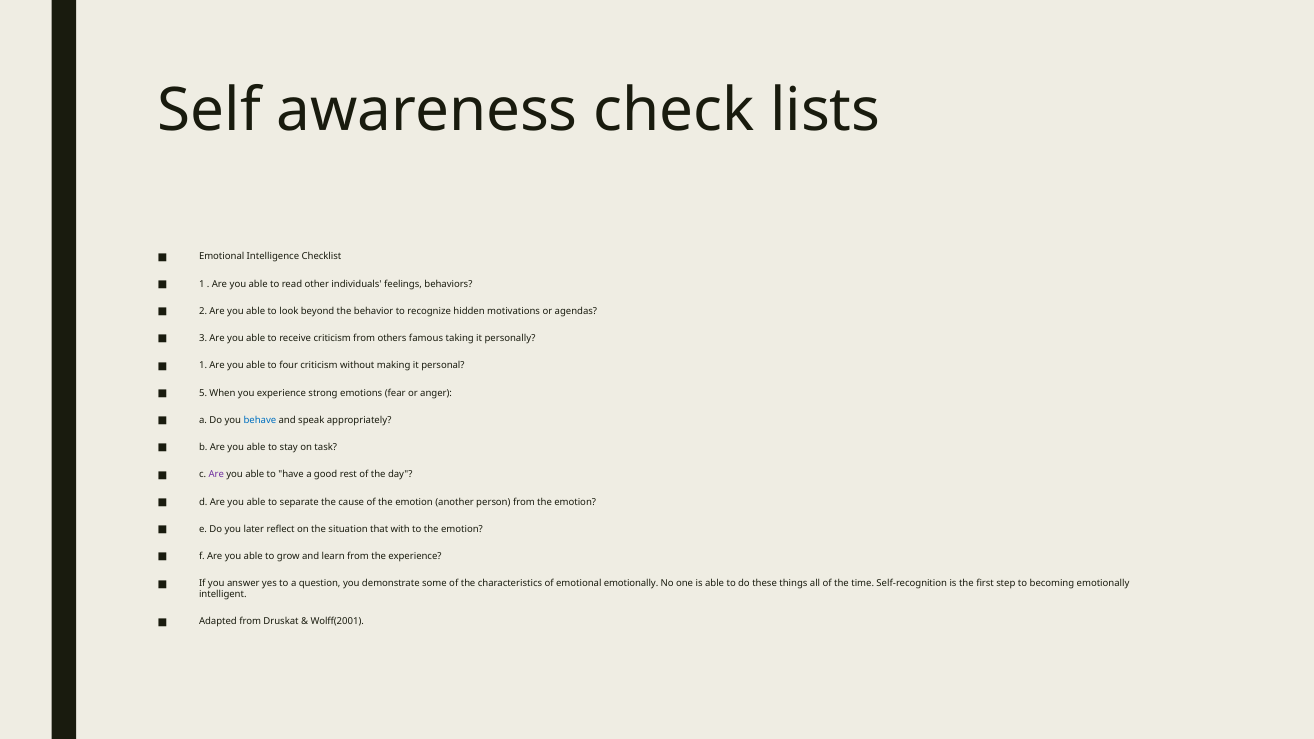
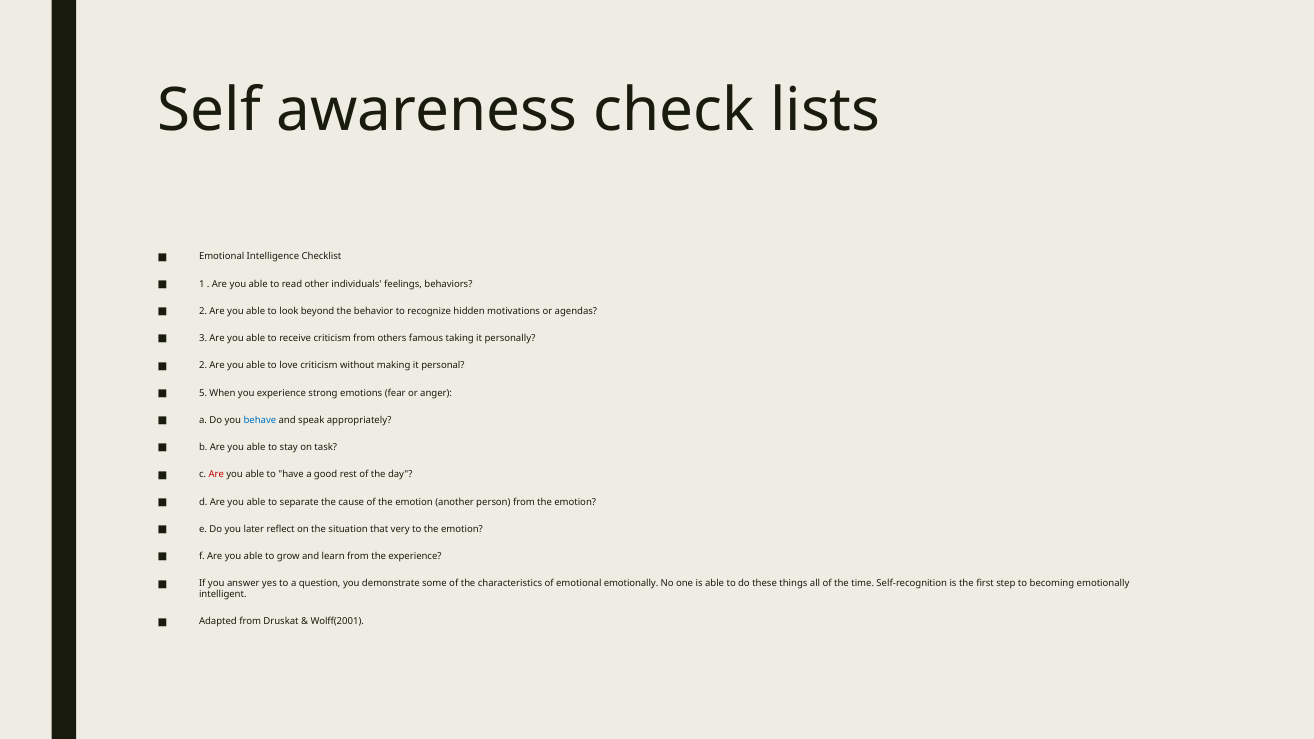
1: 1 -> 2 (203, 366)
four: four -> love (289, 366)
Are colour: purple -> red (216, 475)
with: with -> very (400, 529)
